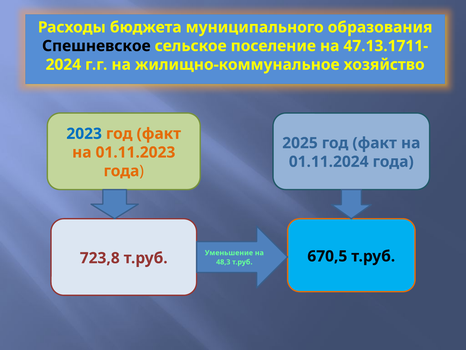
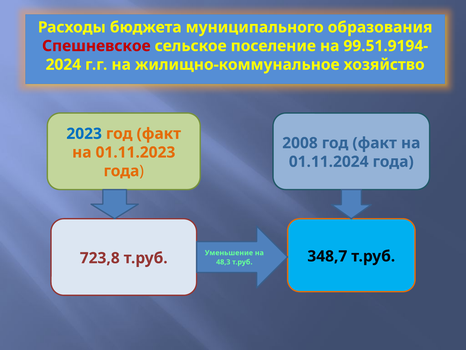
Спешневское colour: black -> red (96, 46)
47.13.1711-: 47.13.1711- -> 99.51.9194- (386, 46)
2025: 2025 -> 2008 (300, 143)
670,5: 670,5 -> 348,7 (327, 256)
